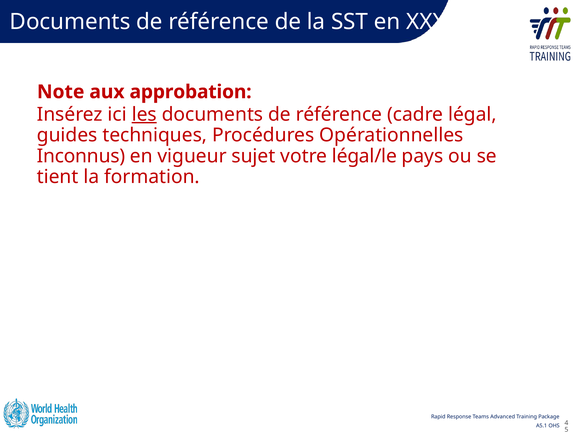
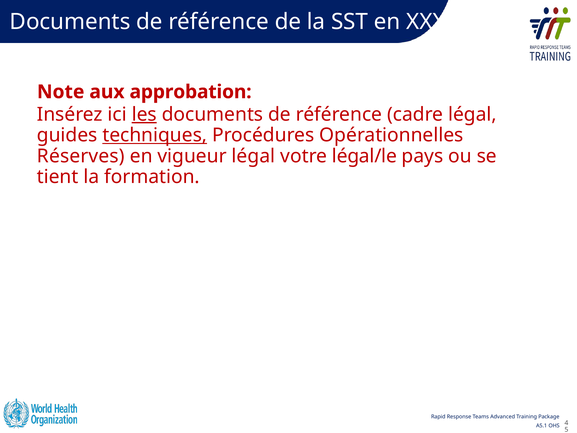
techniques underline: none -> present (155, 135)
Inconnus: Inconnus -> Réserves (81, 156)
vigueur sujet: sujet -> légal (253, 156)
